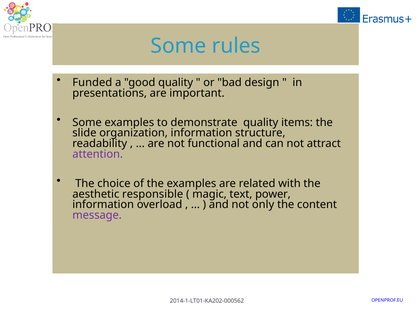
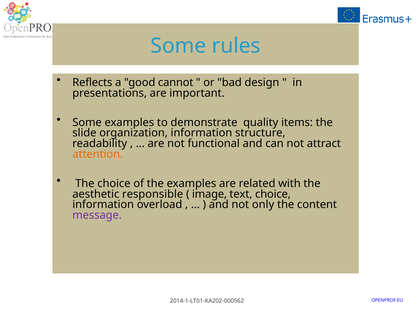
Funded: Funded -> Reflects (92, 83)
good quality: quality -> cannot (176, 83)
attention colour: purple -> orange (98, 154)
magic: magic -> image (210, 194)
text power: power -> choice (273, 194)
